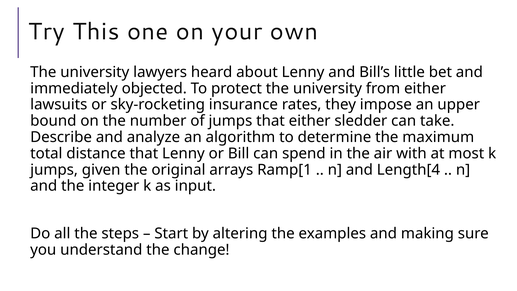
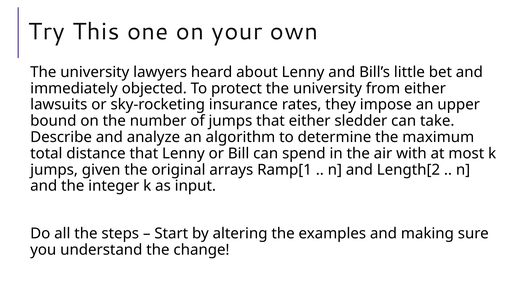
Length[4: Length[4 -> Length[2 (408, 170)
